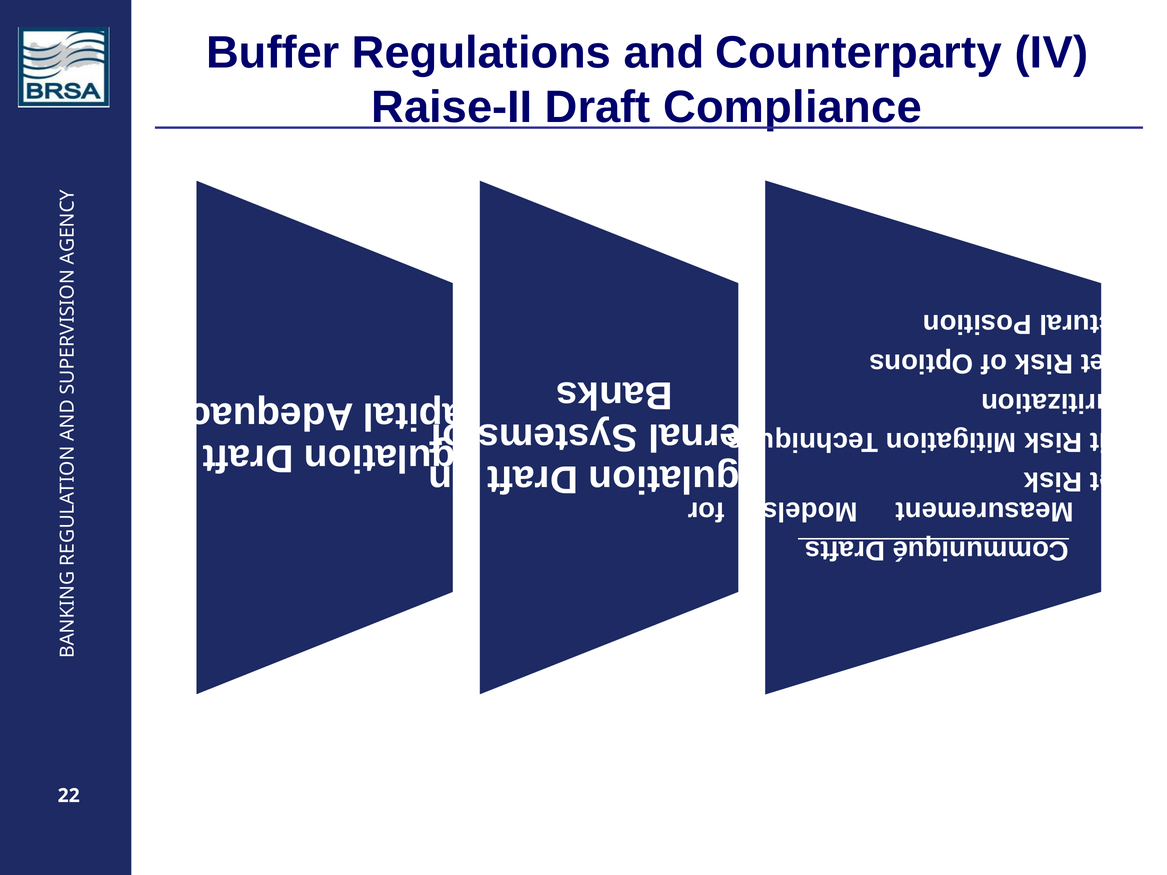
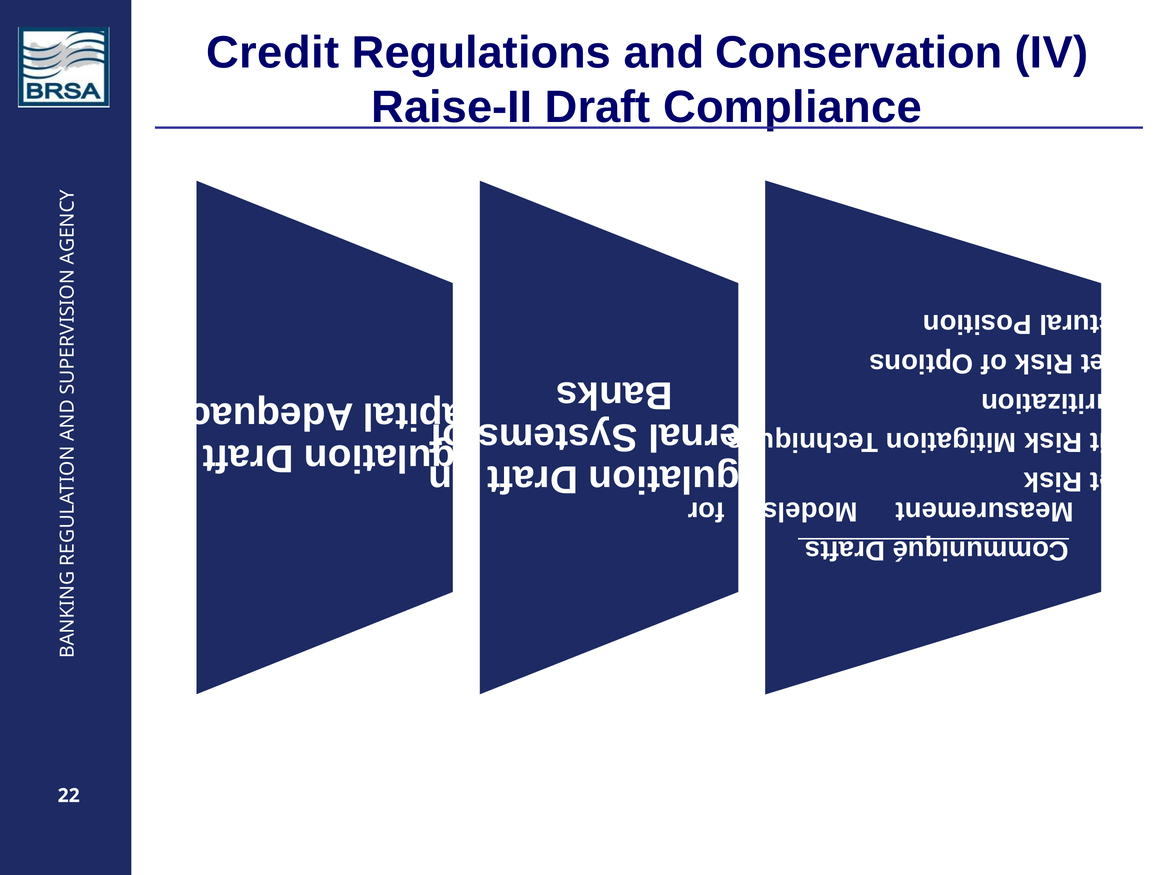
Buffer: Buffer -> Credit (273, 53)
Counterparty: Counterparty -> Conservation (859, 53)
